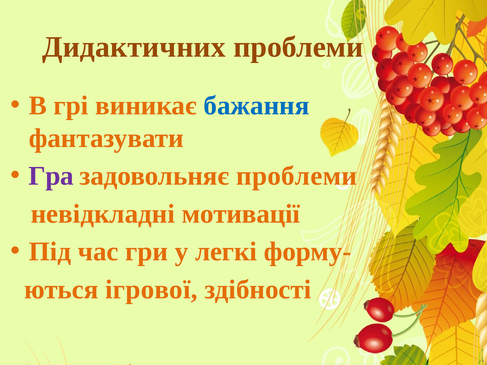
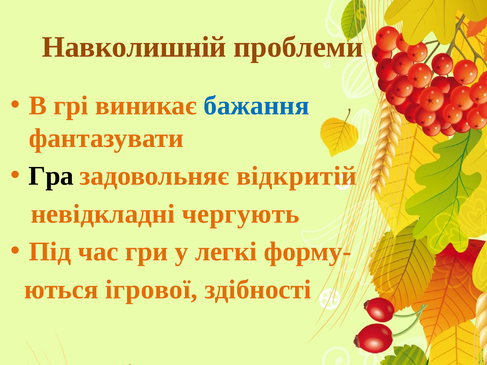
Дидактичних: Дидактичних -> Навколишній (134, 47)
Гра colour: purple -> black (51, 176)
проблеми: проблеми -> відкритій (297, 176)
мотивації: мотивації -> чергують (241, 214)
